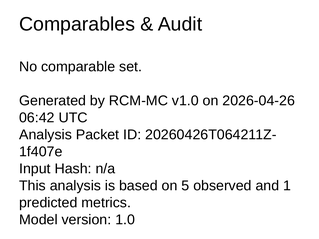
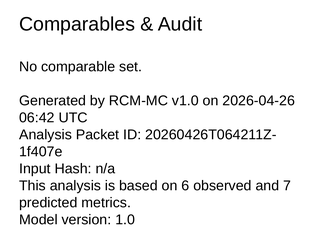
5: 5 -> 6 (185, 186)
1: 1 -> 7 (287, 186)
